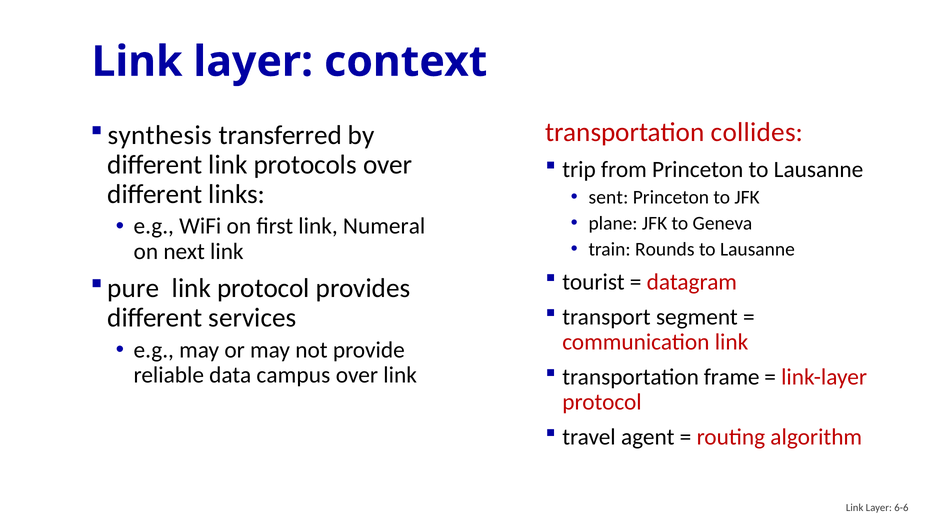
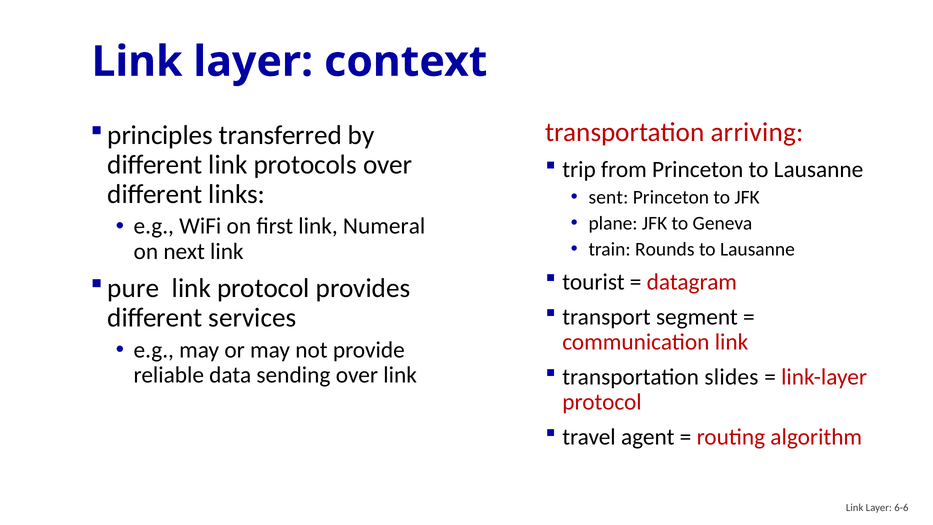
collides: collides -> arriving (757, 132)
synthesis: synthesis -> principles (160, 135)
frame: frame -> slides (731, 377)
campus: campus -> sending (293, 375)
